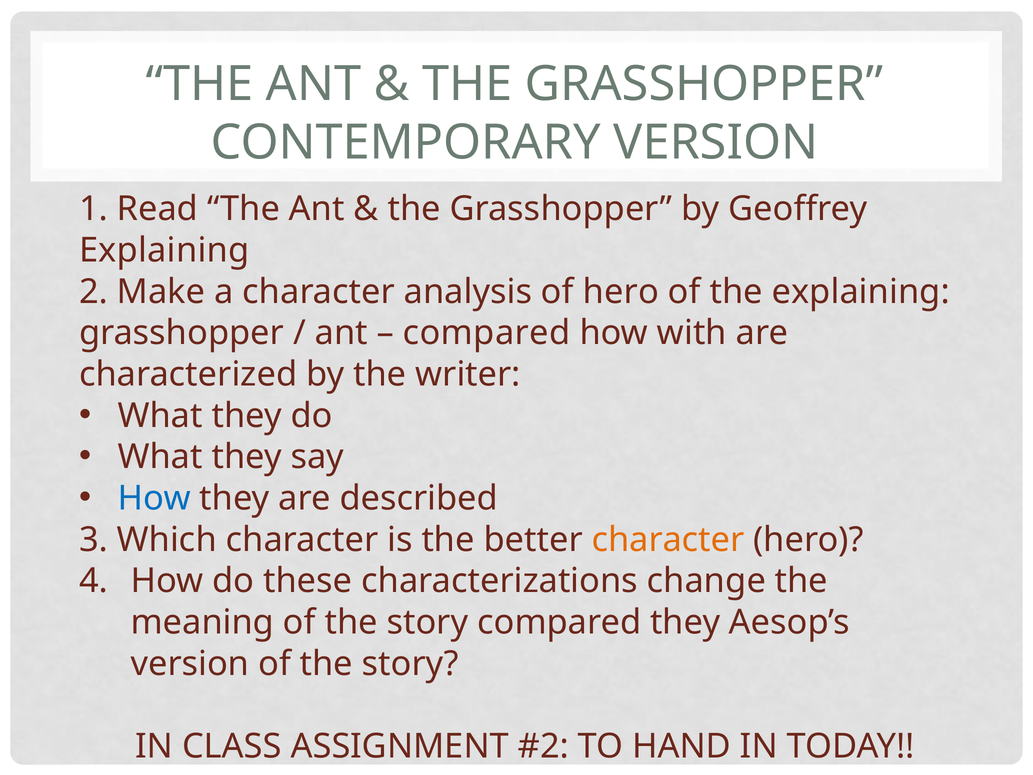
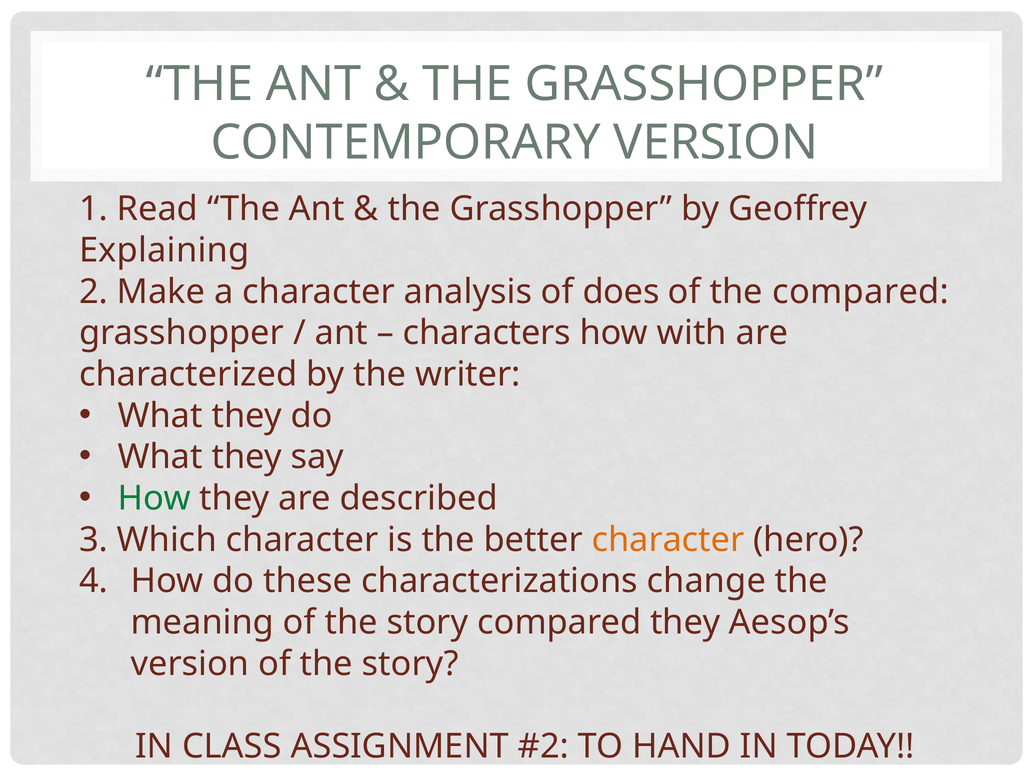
of hero: hero -> does (621, 292)
the explaining: explaining -> compared (861, 292)
compared: compared -> characters (487, 333)
How colour: blue -> green (154, 498)
